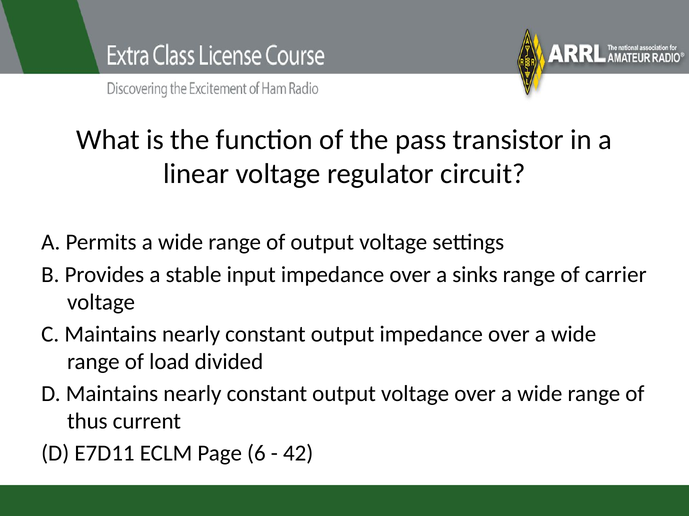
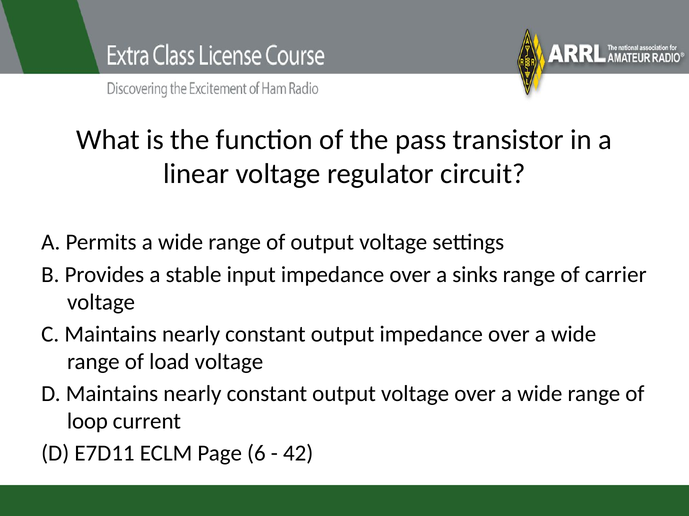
load divided: divided -> voltage (229, 362)
thus: thus -> loop (87, 422)
